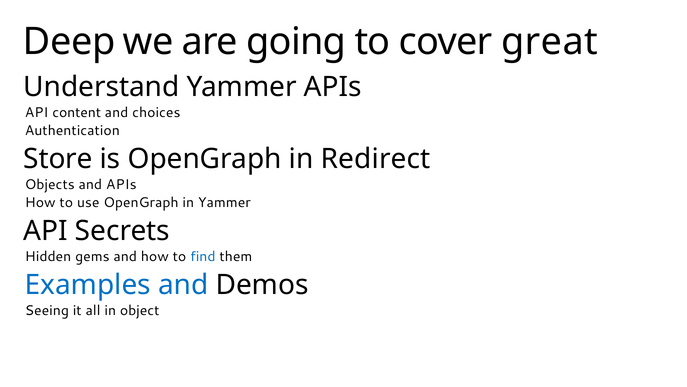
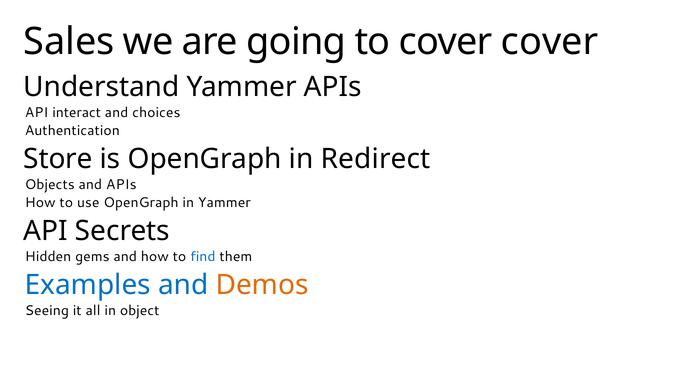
Deep: Deep -> Sales (69, 42)
cover great: great -> cover (550, 42)
content: content -> interact (77, 113)
Demos colour: black -> orange (262, 285)
